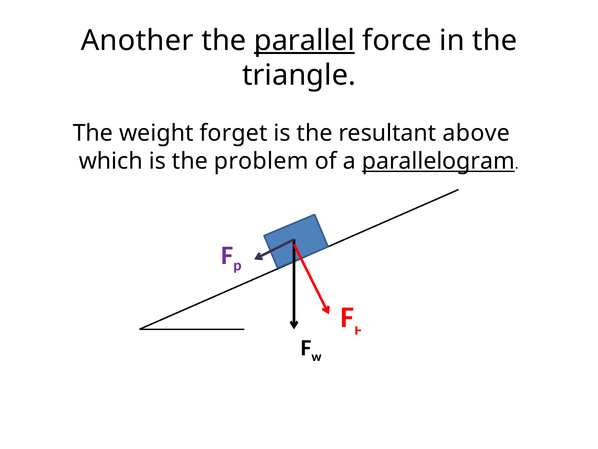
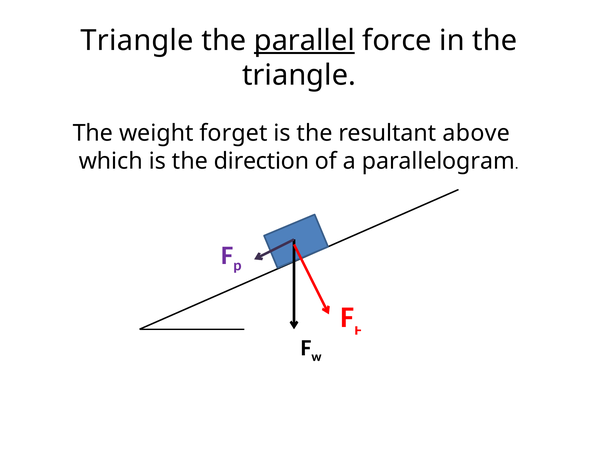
Another: Another -> Triangle (137, 40)
problem: problem -> direction (261, 161)
parallelogram underline: present -> none (438, 161)
